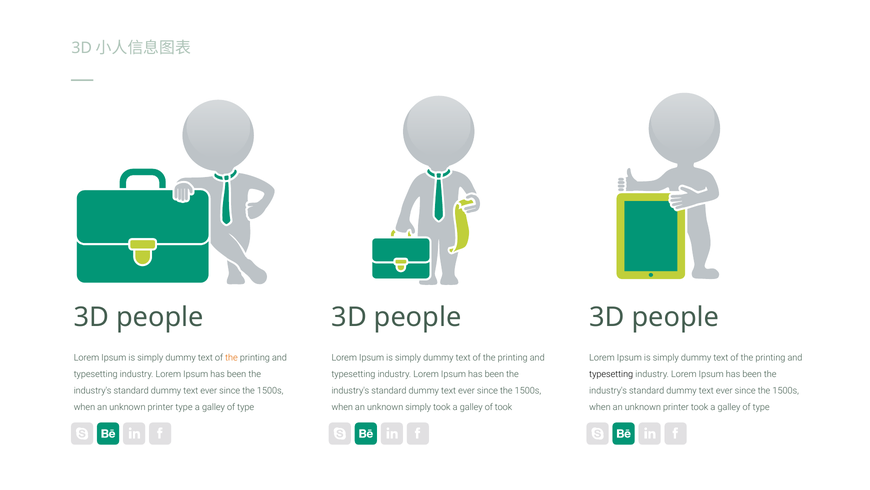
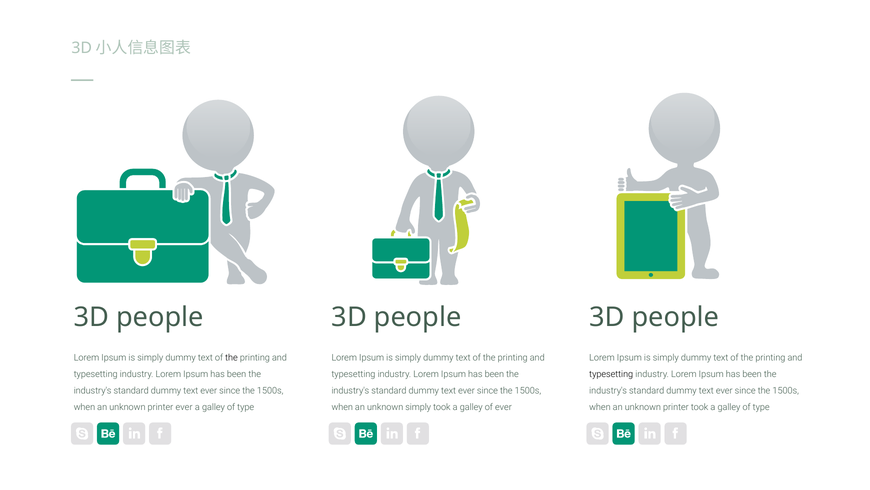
the colour: orange -> black (232, 357)
printer type: type -> ever (184, 407)
of took: took -> ever (503, 407)
